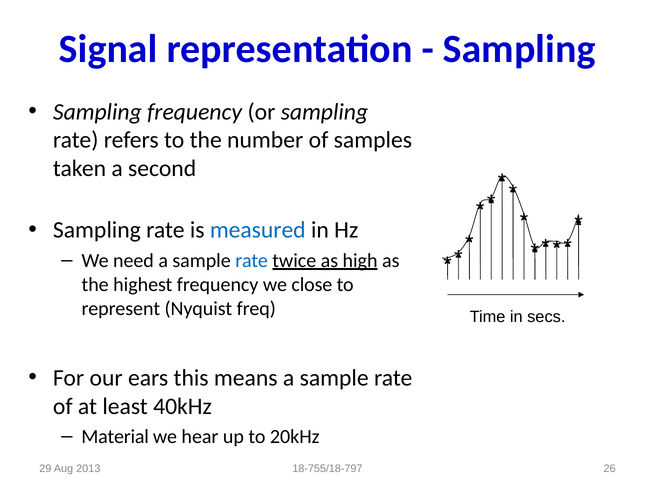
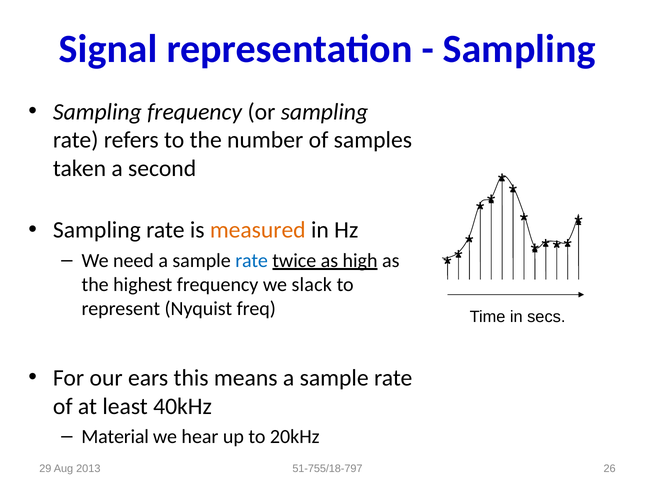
measured colour: blue -> orange (258, 230)
close: close -> slack (312, 285)
18-755/18-797: 18-755/18-797 -> 51-755/18-797 (327, 469)
